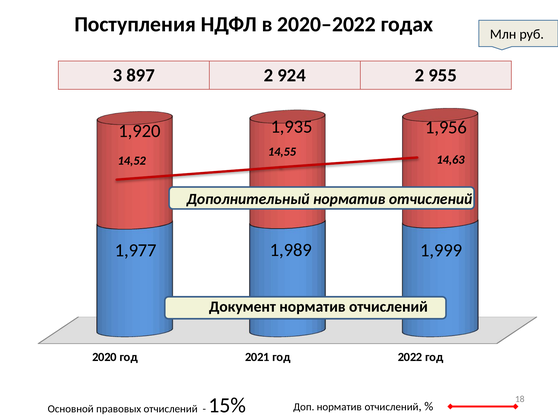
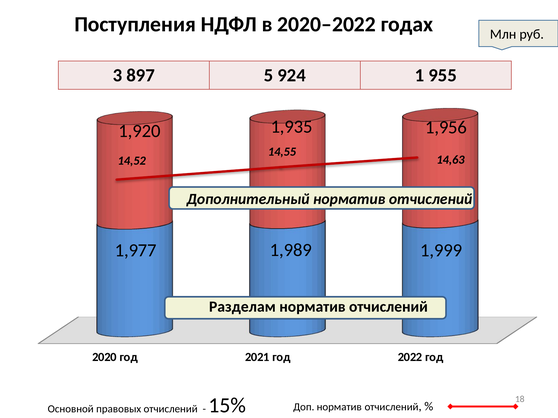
897 2: 2 -> 5 (269, 75)
924 2: 2 -> 1 (420, 75)
Документ: Документ -> Разделам (242, 307)
